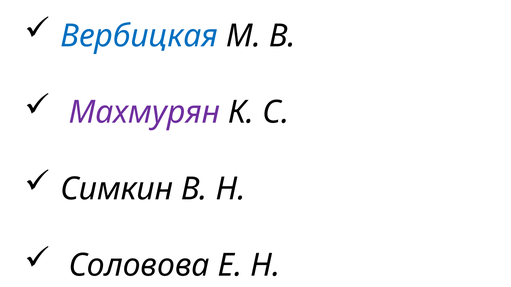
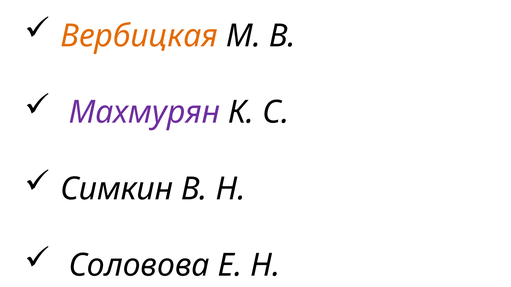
Вербицкая colour: blue -> orange (139, 36)
